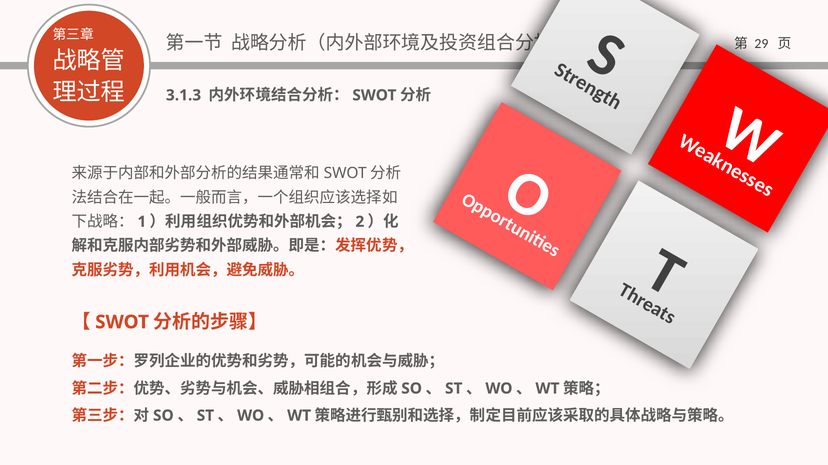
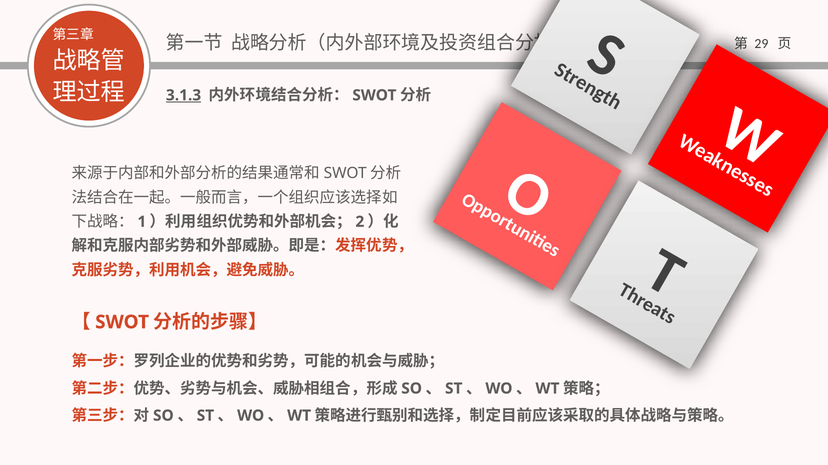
3.1.3 underline: none -> present (184, 95)
